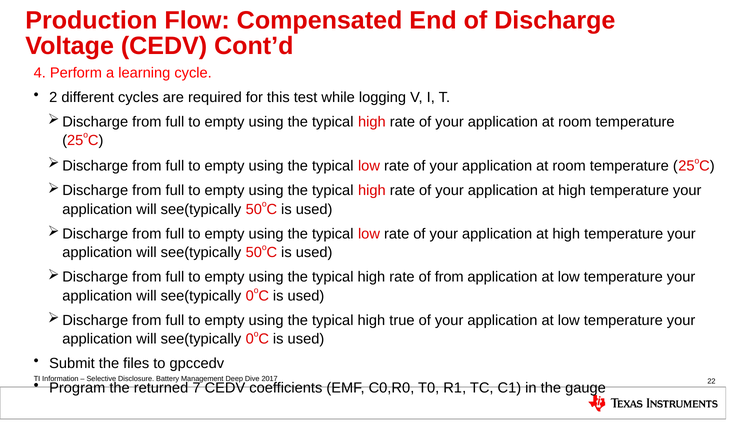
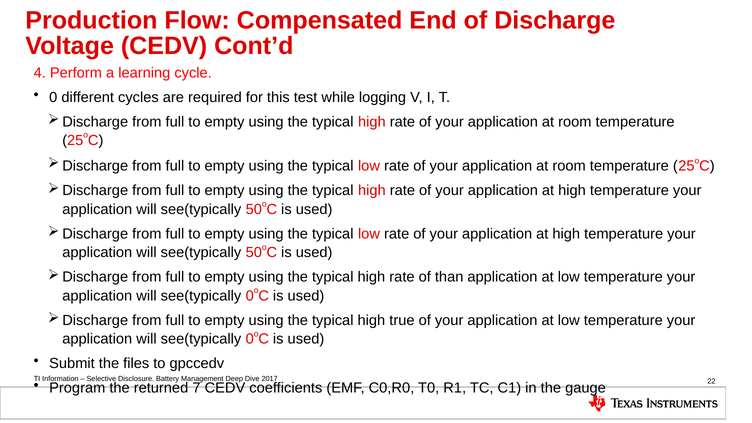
2: 2 -> 0 (53, 97)
of from: from -> than (449, 277)
